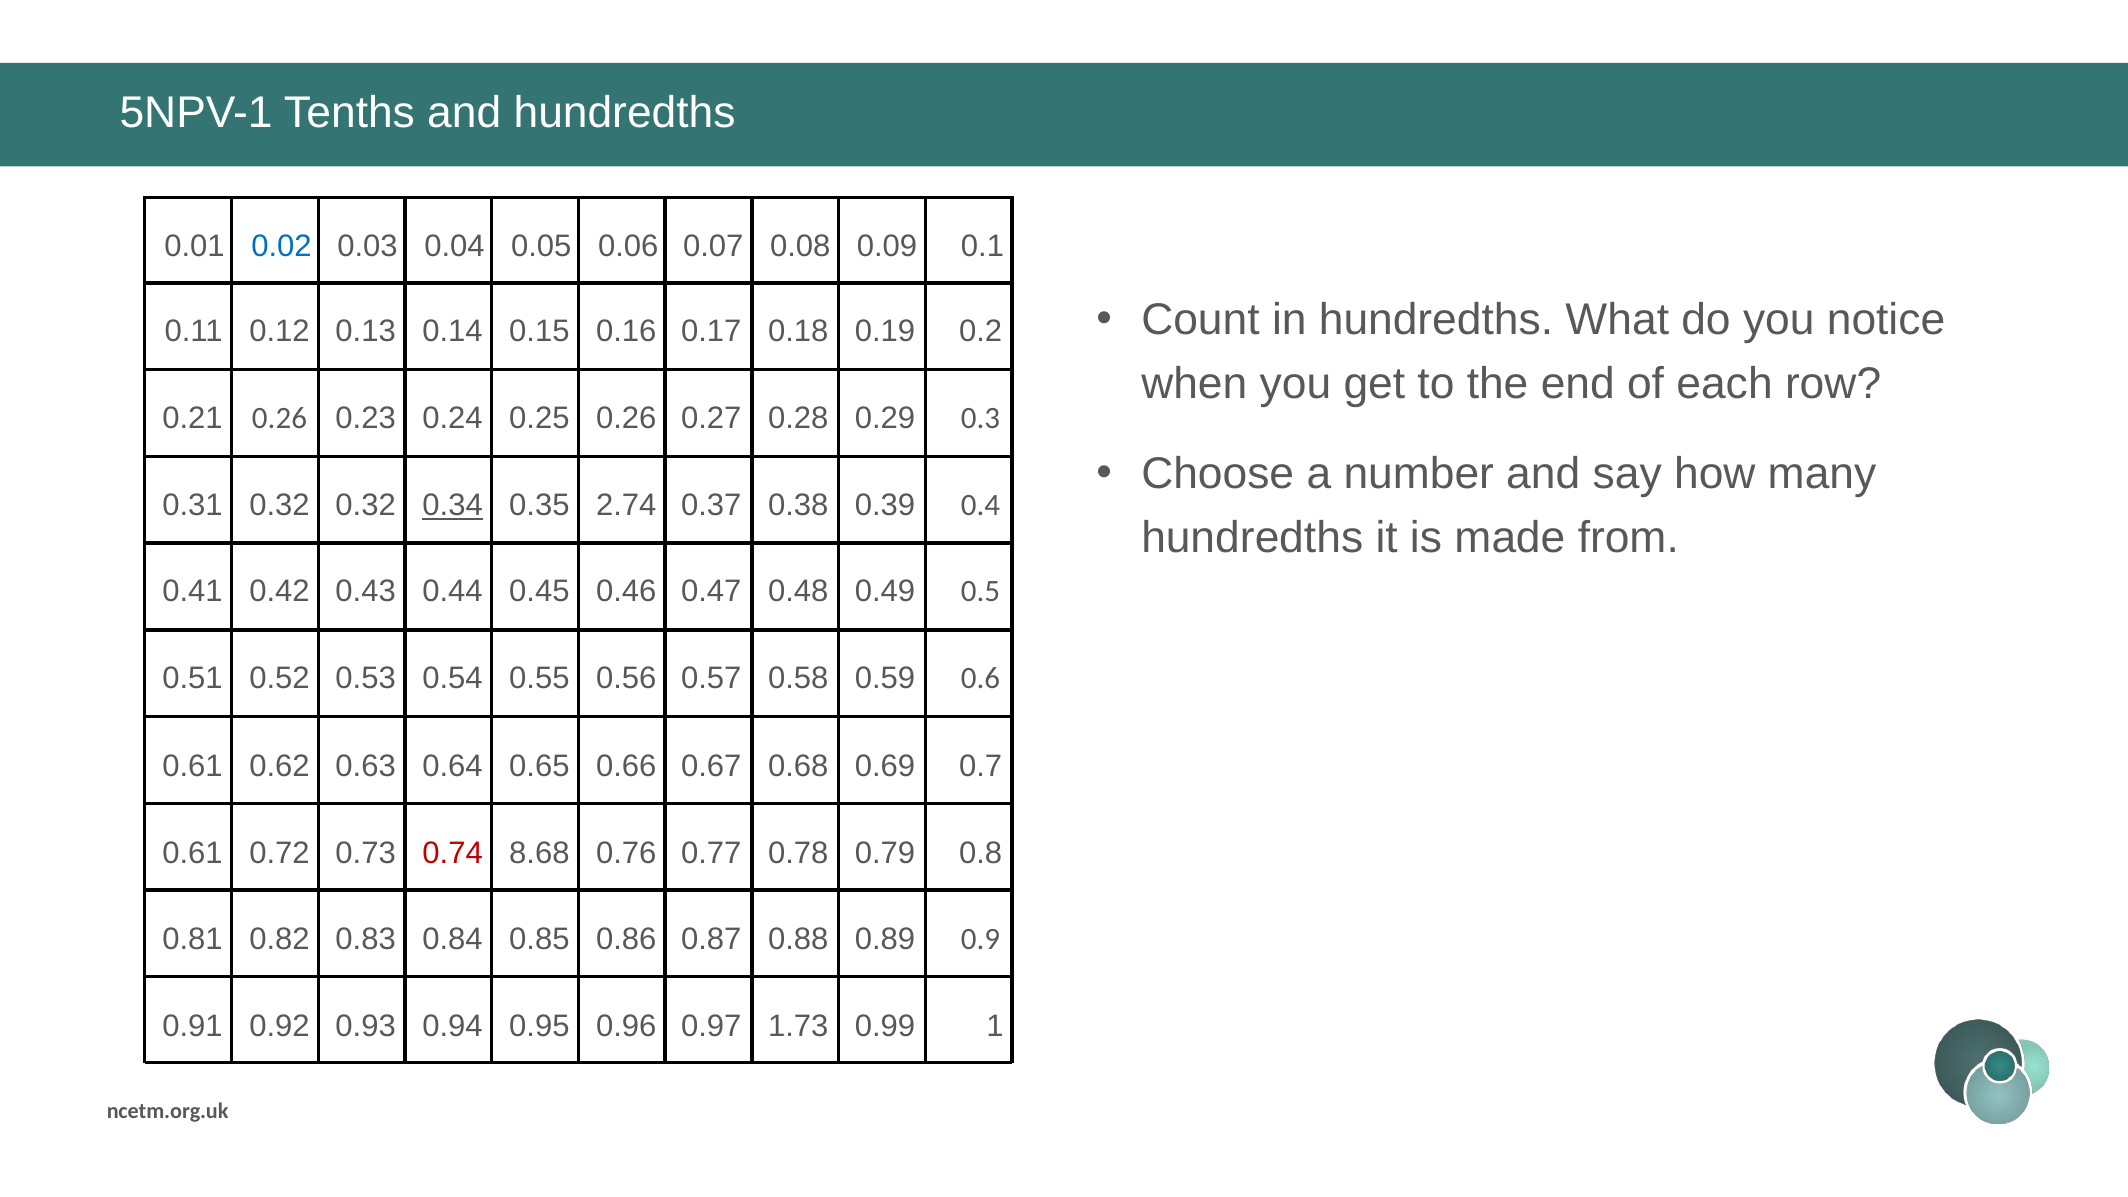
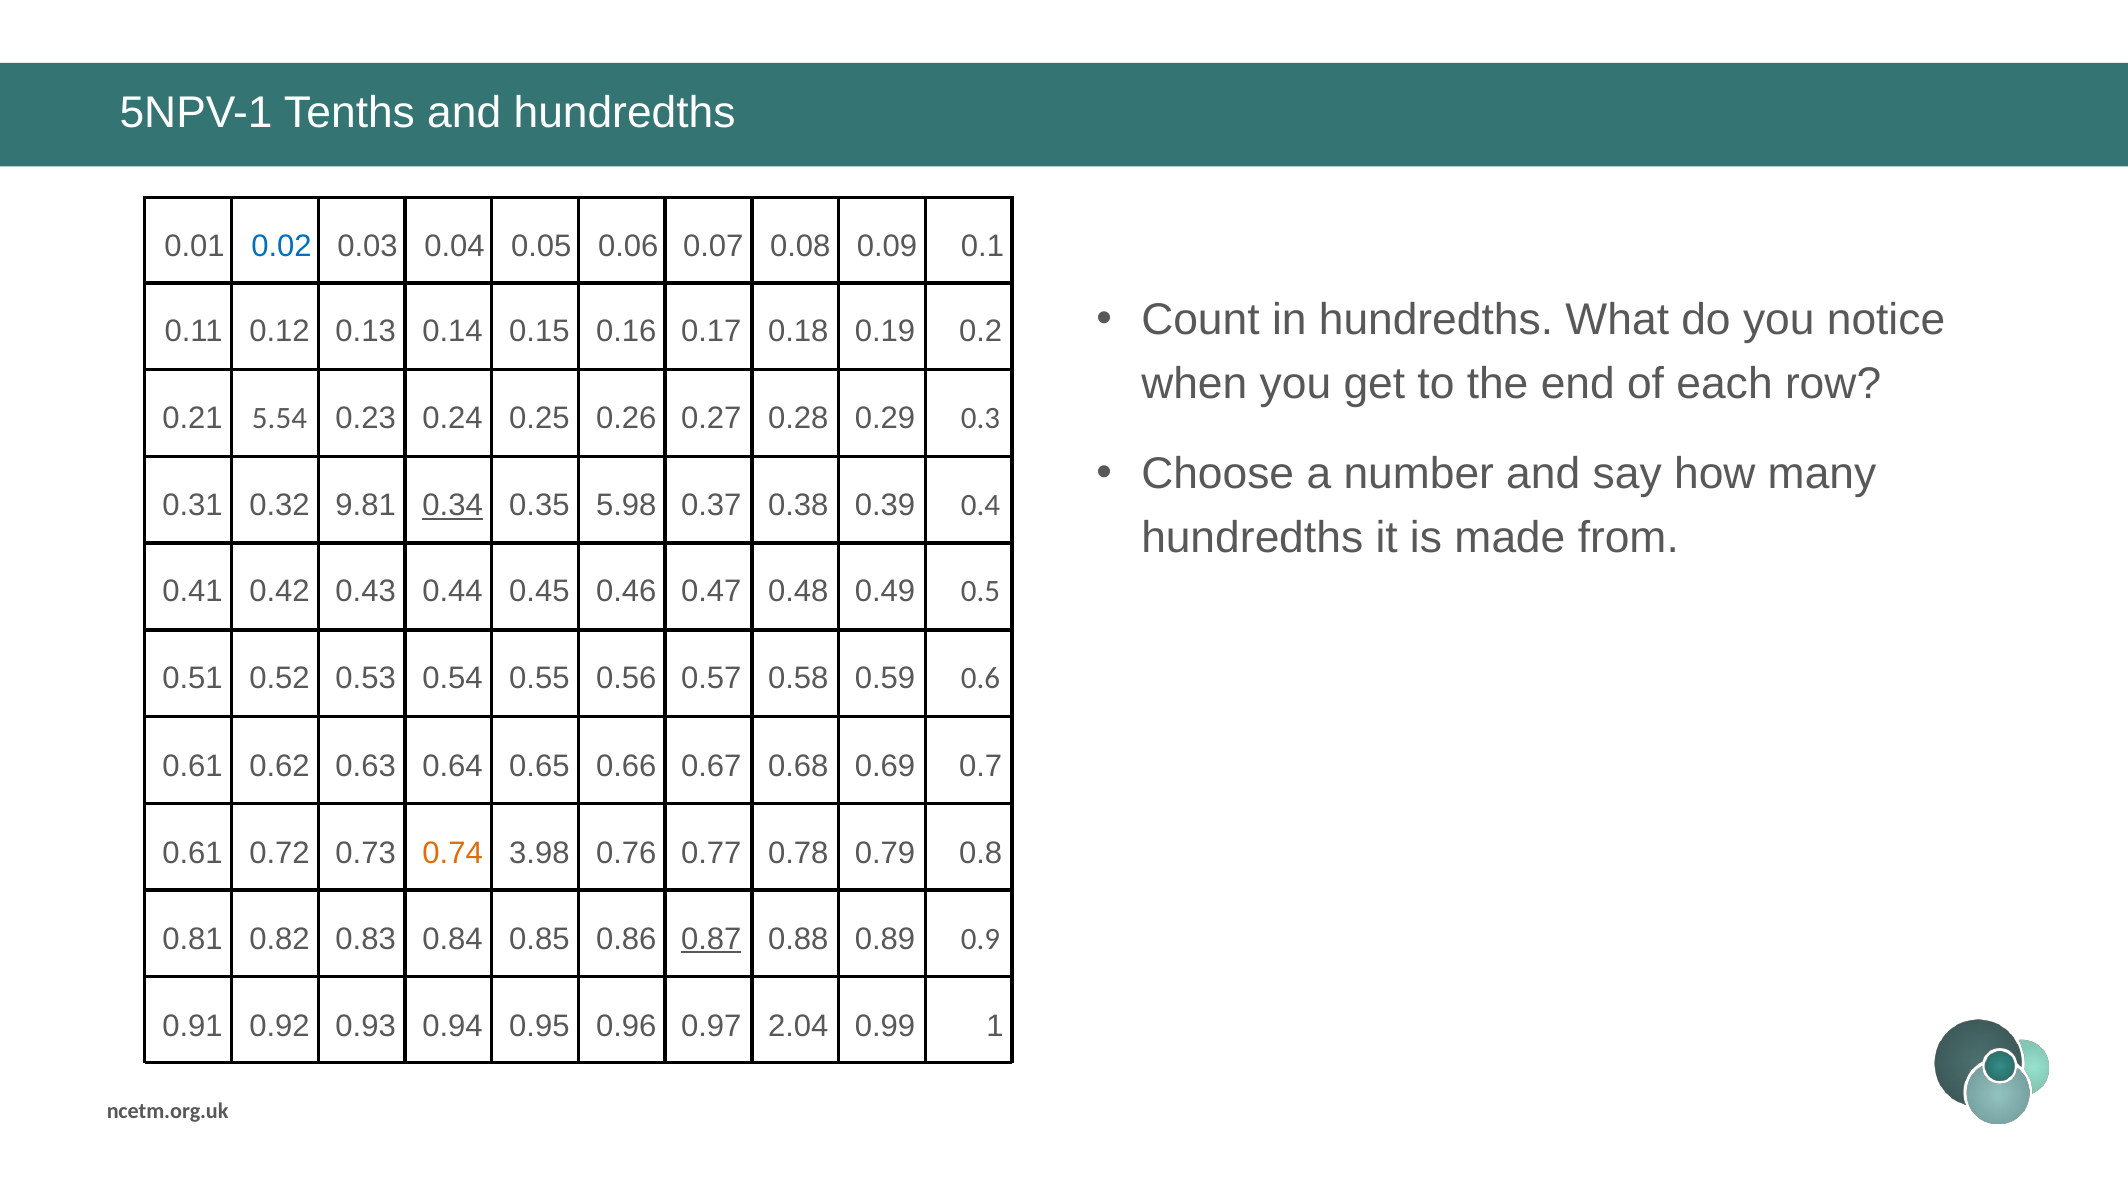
0.26: 0.26 -> 5.54 (279, 418)
0.32: 0.32 -> 9.81 (366, 505)
2.74: 2.74 -> 5.98 (626, 505)
0.74 colour: red -> orange (453, 853)
8.68: 8.68 -> 3.98 (539, 853)
0.87 underline: none -> present (711, 939)
1.73: 1.73 -> 2.04 (798, 1026)
